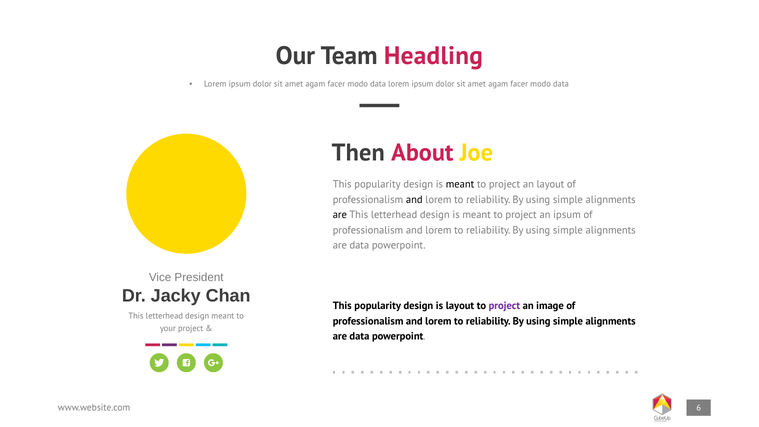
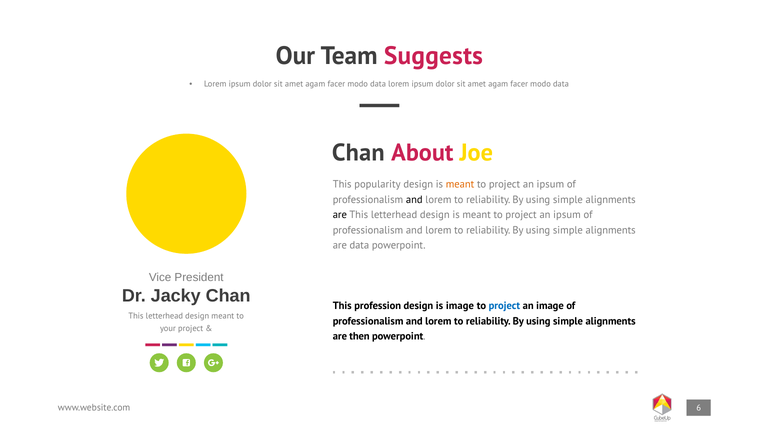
Headling: Headling -> Suggests (433, 56)
Then: Then -> Chan (358, 153)
meant colour: black -> orange (460, 184)
layout: layout -> ipsum (550, 184)
popularity: popularity -> profession (378, 306)
is layout: layout -> image (460, 306)
project colour: purple -> blue (504, 306)
data: data -> then (359, 336)
